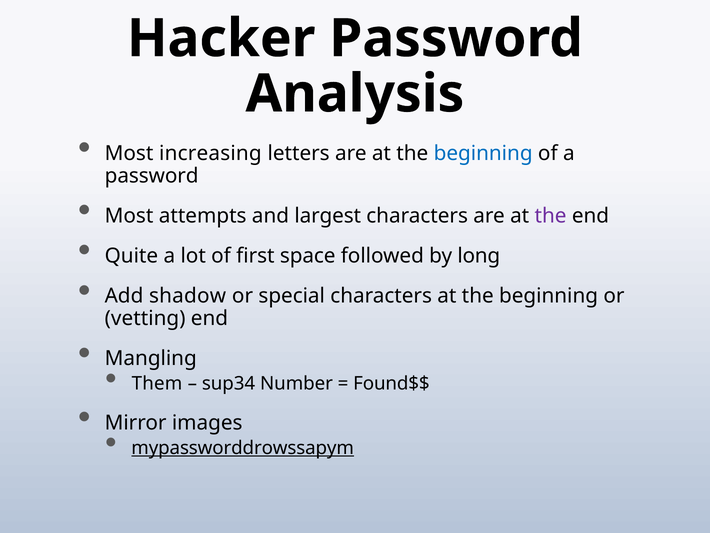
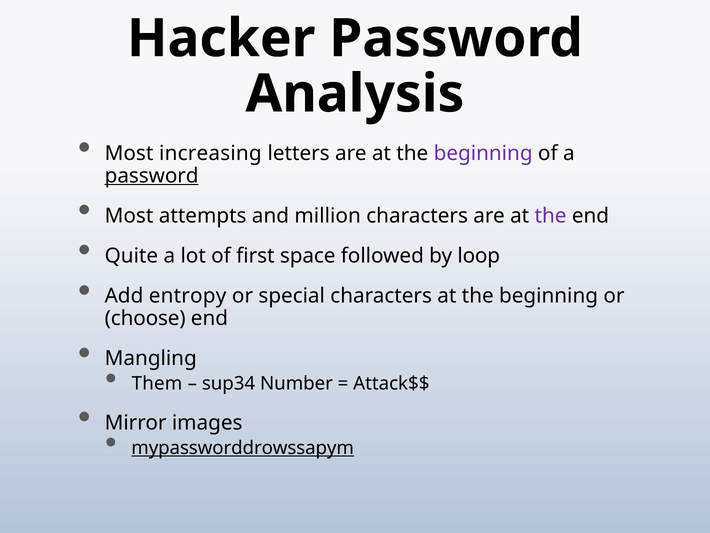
beginning colour: blue -> purple (483, 153)
password underline: none -> present (152, 176)
largest: largest -> million (328, 216)
long: long -> loop (479, 256)
shadow: shadow -> entropy (188, 296)
vetting: vetting -> choose (145, 318)
Found$$: Found$$ -> Attack$$ (391, 383)
